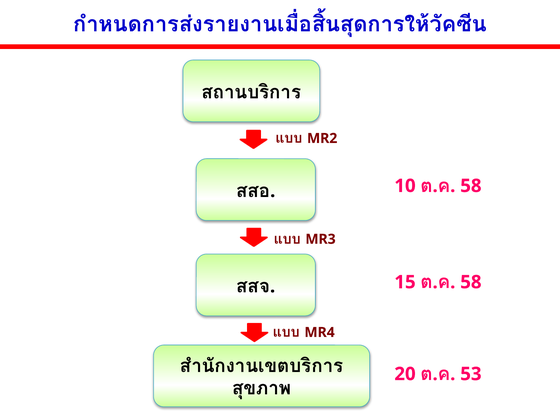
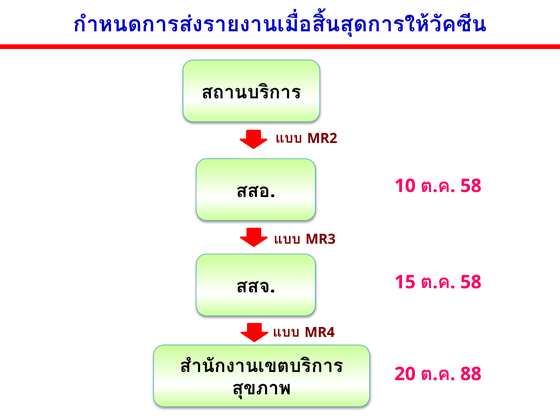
53: 53 -> 88 (471, 374)
